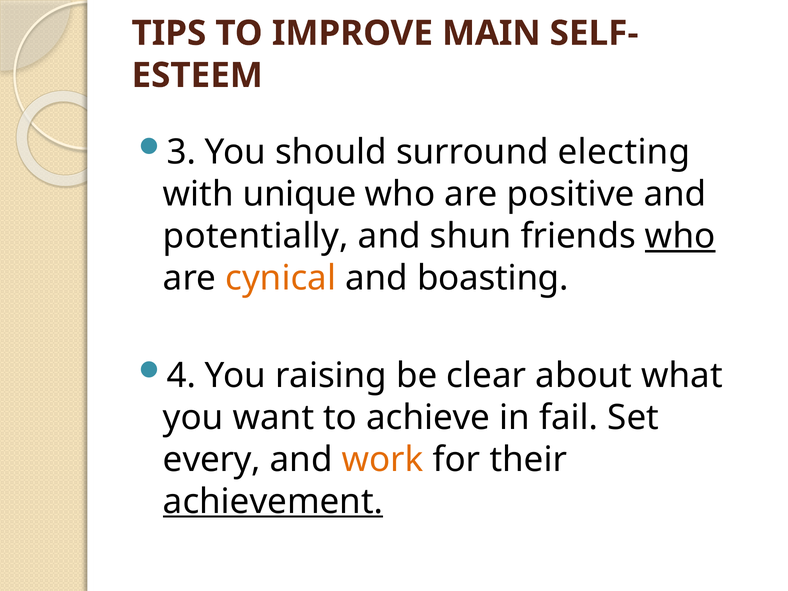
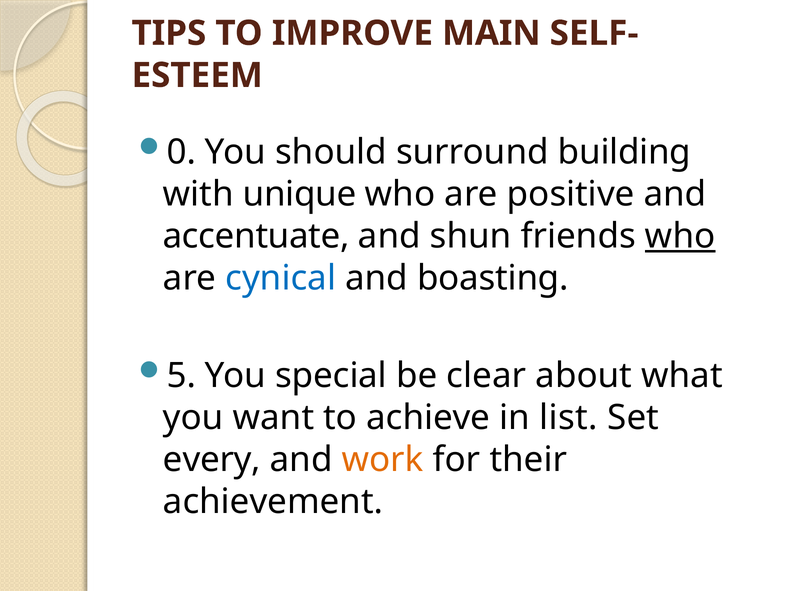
3: 3 -> 0 (181, 152)
electing: electing -> building (624, 152)
potentially: potentially -> accentuate (256, 236)
cynical colour: orange -> blue (281, 278)
4: 4 -> 5 (181, 375)
raising: raising -> special (331, 375)
fail: fail -> list (569, 417)
achievement underline: present -> none (273, 502)
